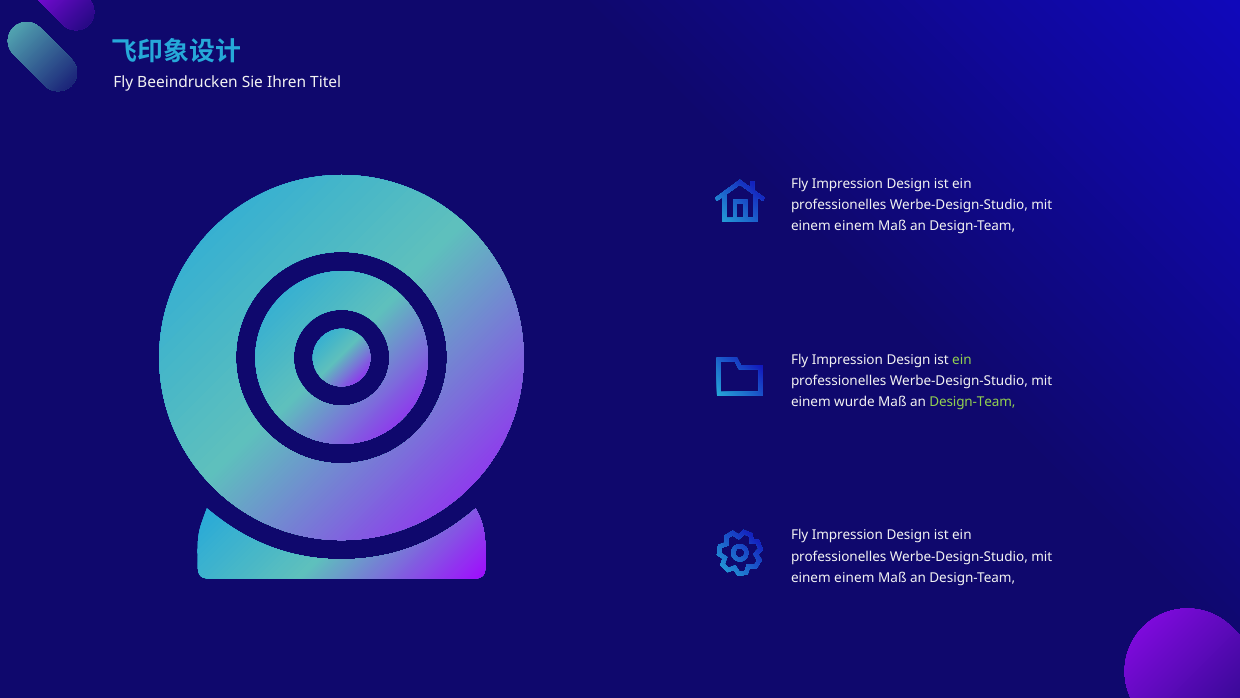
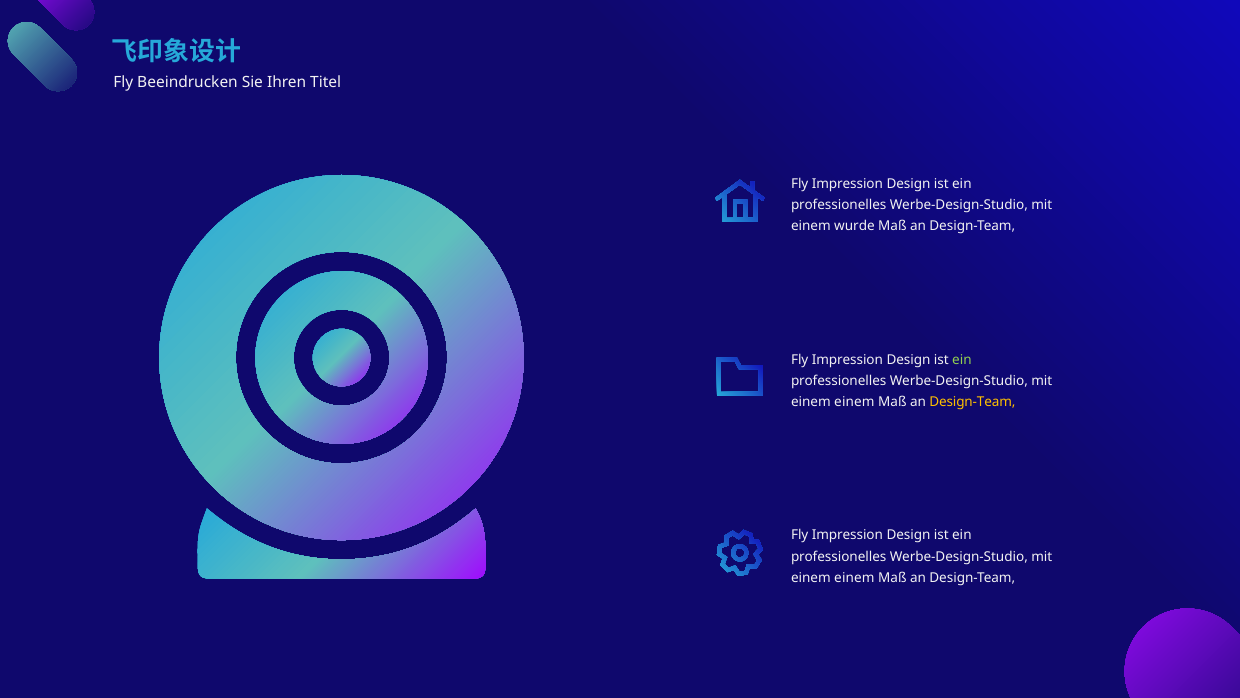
einem: einem -> wurde (854, 226)
wurde: wurde -> einem (854, 402)
Design-Team colour: light green -> yellow (972, 402)
